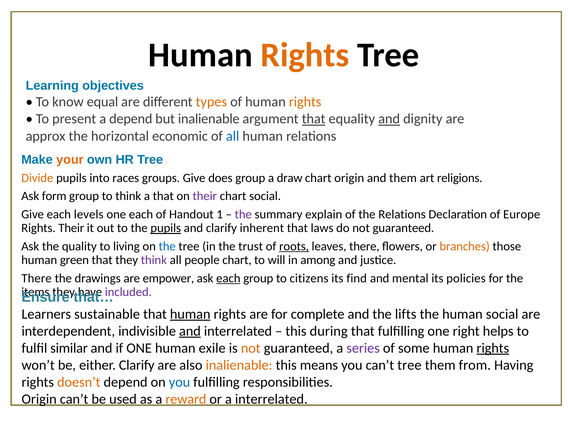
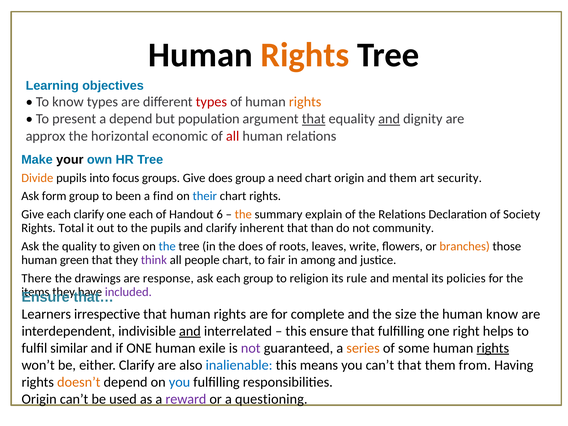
know equal: equal -> types (102, 102)
types colour: orange -> red (211, 102)
but inalienable: inalienable -> population (209, 119)
all colour: blue -> red (233, 136)
your colour: orange -> black (70, 160)
races: races -> focus (126, 178)
draw: draw -> need (290, 178)
religions: religions -> security (460, 178)
to think: think -> been (128, 196)
a that: that -> find (163, 196)
their colour: purple -> blue (205, 196)
chart social: social -> rights (265, 196)
each levels: levels -> clarify (89, 214)
1: 1 -> 6 (220, 214)
the colour: purple -> orange (243, 214)
Europe: Europe -> Society (522, 214)
Rights Their: Their -> Total (71, 228)
pupils underline: present -> none (166, 228)
laws: laws -> than (322, 228)
do not guaranteed: guaranteed -> community (403, 228)
living: living -> given (126, 246)
the trust: trust -> does (251, 246)
roots underline: present -> none (294, 246)
leaves there: there -> write (364, 246)
will: will -> fair (276, 260)
empower: empower -> response (168, 278)
each underline: present -> none (228, 278)
citizens: citizens -> religion (309, 278)
find: find -> rule (357, 278)
sustainable: sustainable -> irrespective (107, 314)
human underline: present -> none (190, 314)
lifts: lifts -> size (406, 314)
human social: social -> know (502, 314)
this during: during -> ensure (329, 331)
not colour: orange -> purple (251, 348)
series colour: purple -> orange (363, 348)
inalienable colour: orange -> blue (239, 365)
can’t tree: tree -> that (409, 365)
reward colour: orange -> purple (186, 399)
a interrelated: interrelated -> questioning (271, 399)
